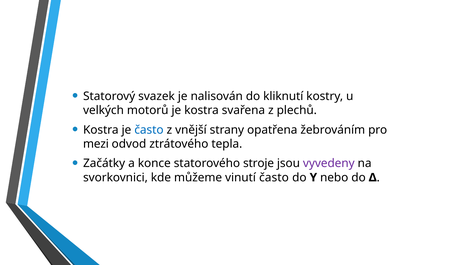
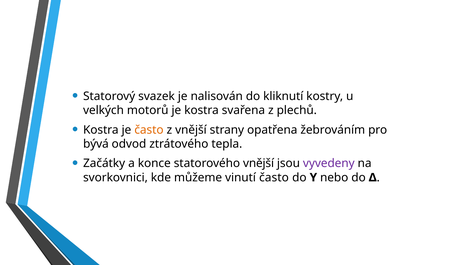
často colour: blue -> orange (149, 130)
mezi: mezi -> bývá (96, 144)
statorového stroje: stroje -> vnější (259, 163)
